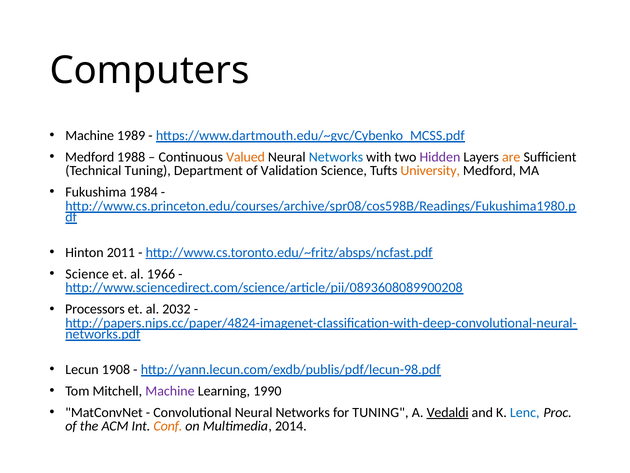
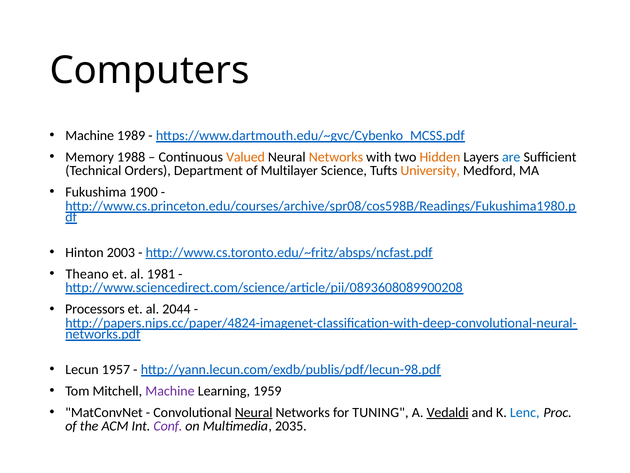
Medford: Medford -> Memory (90, 157)
Networks colour: blue -> orange (336, 157)
Hidden colour: purple -> orange (440, 157)
are colour: orange -> blue (511, 157)
Technical Tuning: Tuning -> Orders (148, 171)
Validation: Validation -> Multilayer (289, 171)
1984: 1984 -> 1900 (144, 192)
2011: 2011 -> 2003 (121, 252)
Science: Science -> Theano (87, 274)
1966: 1966 -> 1981 (161, 274)
2032: 2032 -> 2044 (176, 309)
1908: 1908 -> 1957 (116, 369)
1990: 1990 -> 1959 (267, 391)
Neural underline: none -> present (254, 412)
Conf colour: orange -> purple (168, 426)
2014: 2014 -> 2035 (291, 426)
